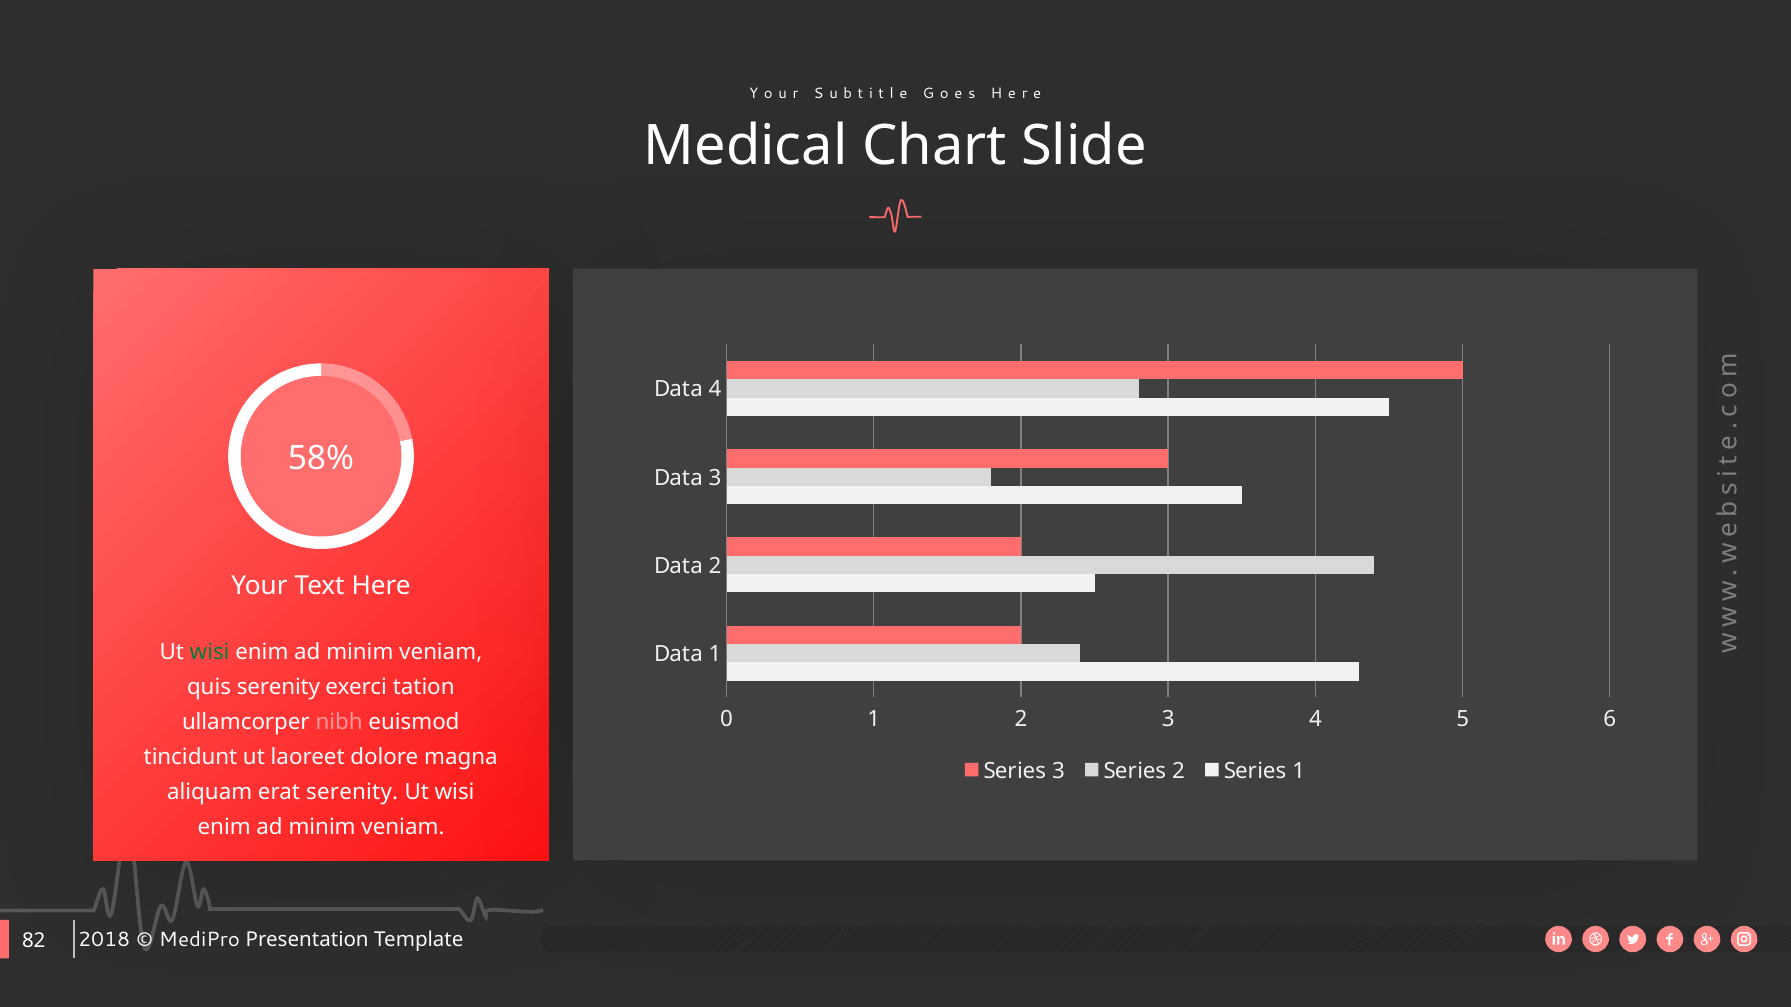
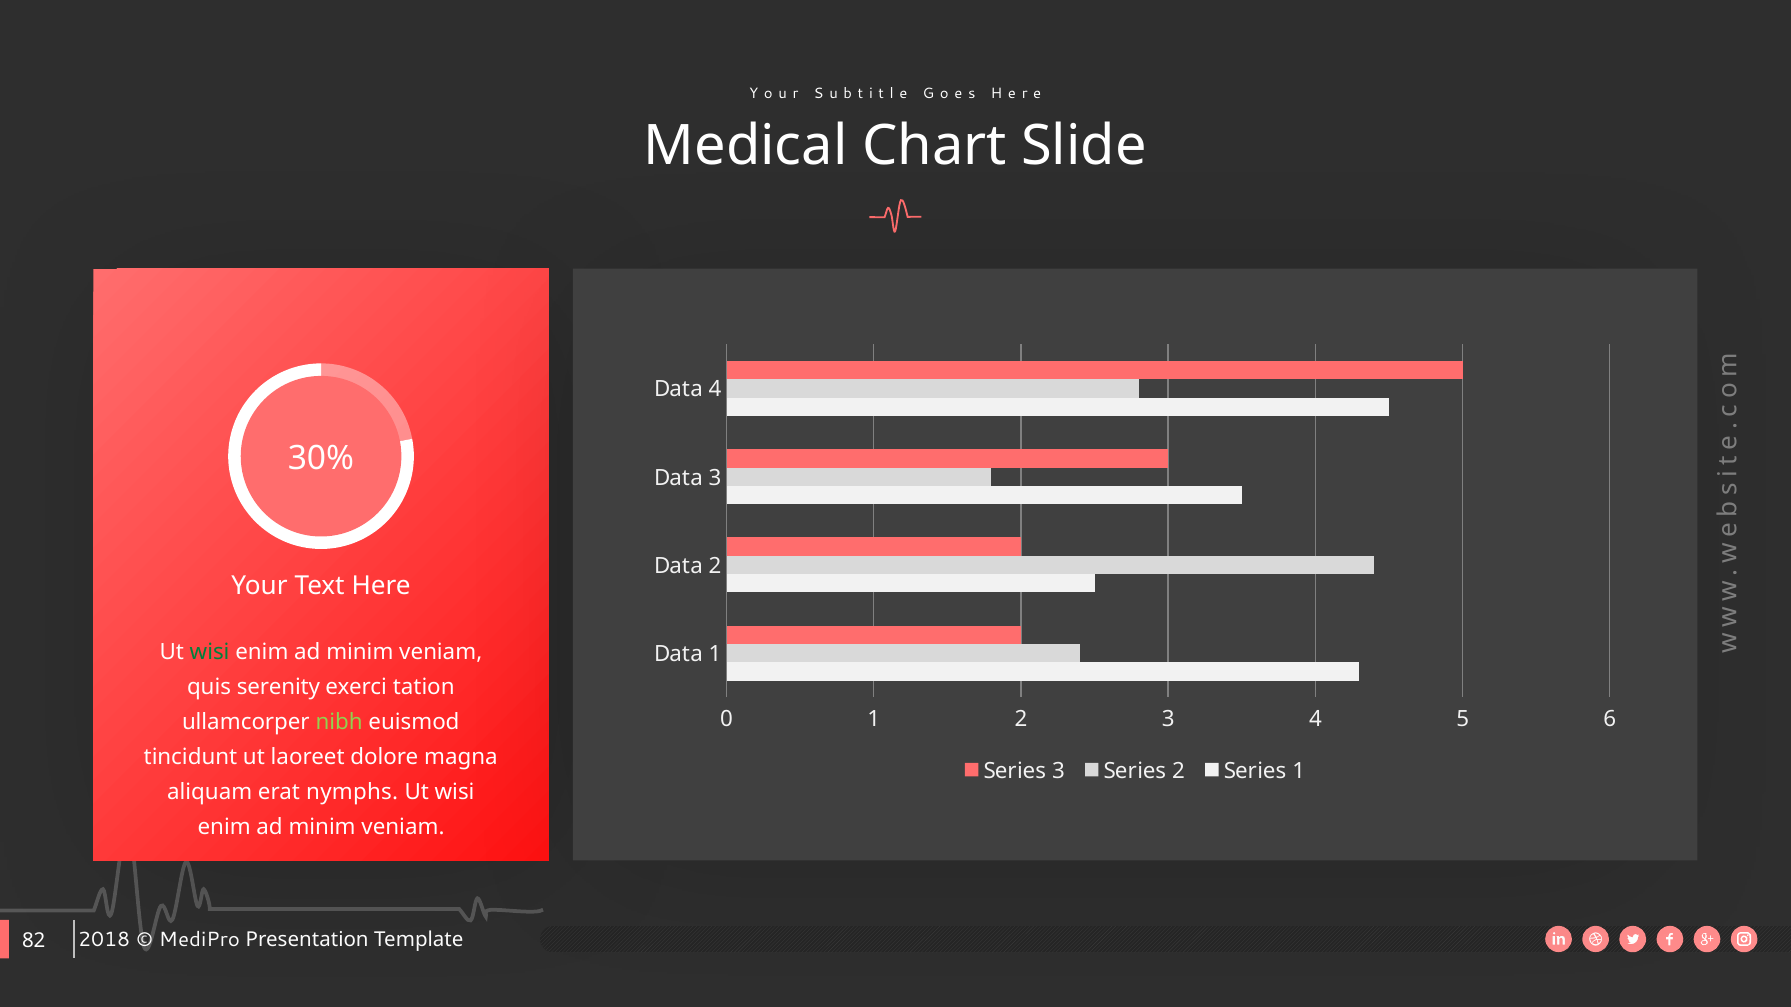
58%: 58% -> 30% (321, 459)
nibh colour: pink -> light green (339, 722)
erat serenity: serenity -> nymphs (352, 792)
